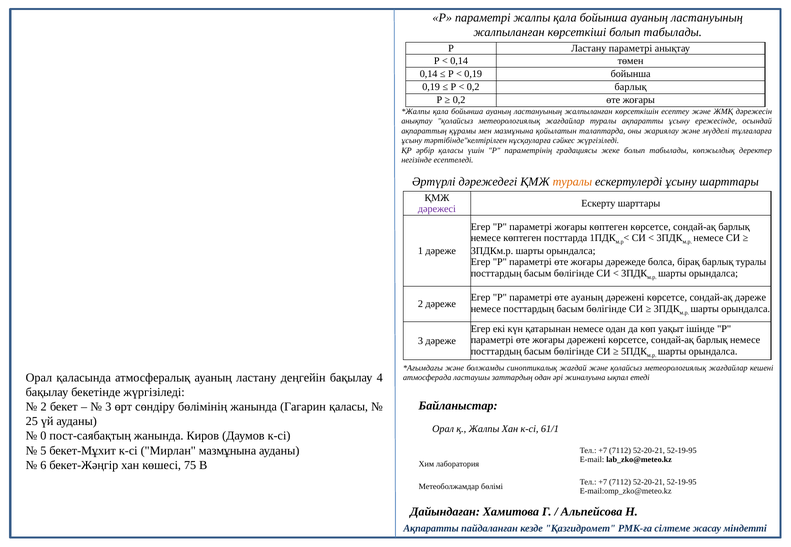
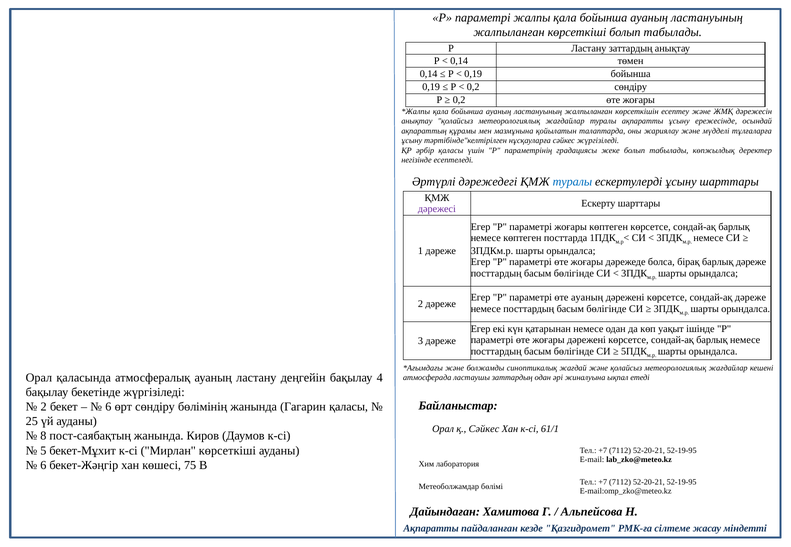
Ластану параметрі: параметрі -> заттардың (631, 48)
0,2 барлық: барлық -> сөндіру (631, 87)
туралы colour: orange -> blue (572, 182)
барлық туралы: туралы -> дәреже (751, 262)
3: 3 -> 6 (108, 407)
қ Жалпы: Жалпы -> Сәйкес (484, 430)
0: 0 -> 8 (43, 436)
Мирлан мазмұнына: мазмұнына -> көрсеткіші (227, 451)
